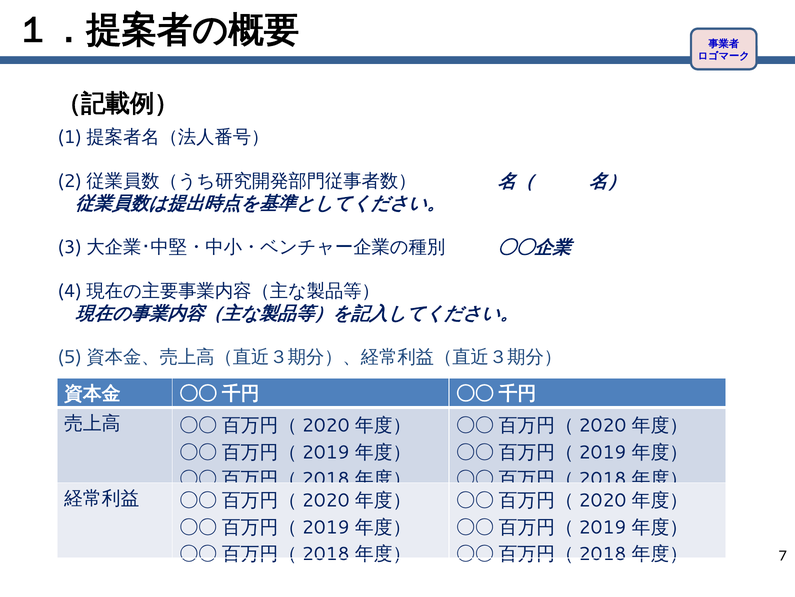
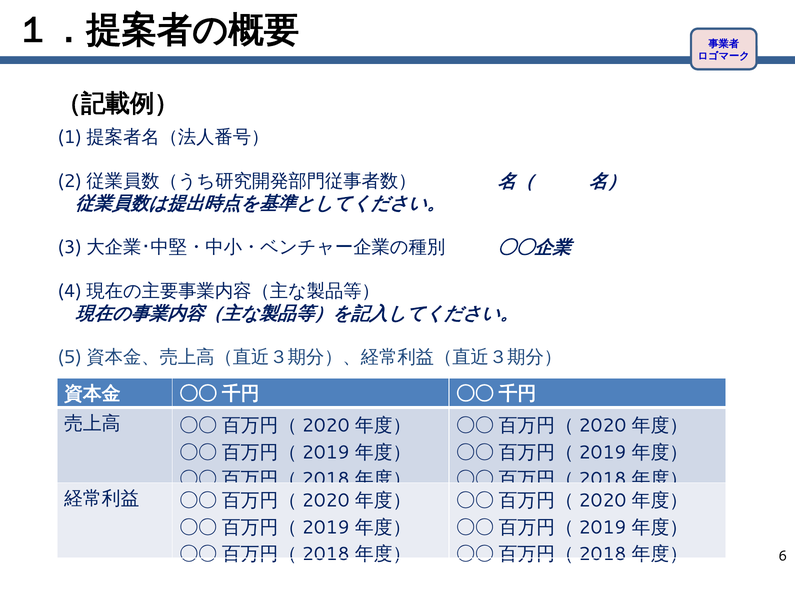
7: 7 -> 6 (783, 555)
